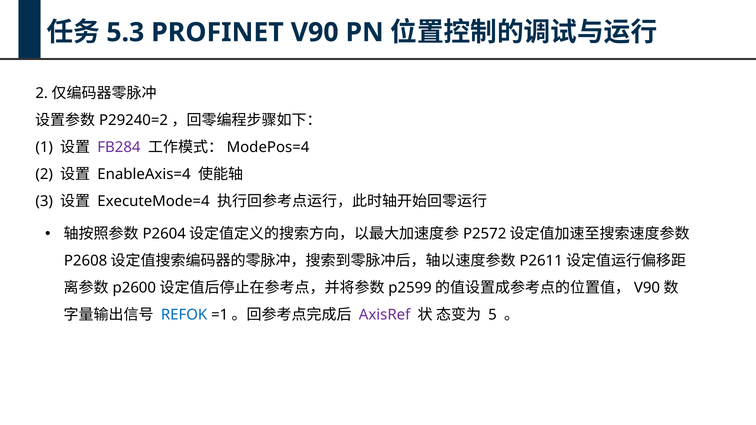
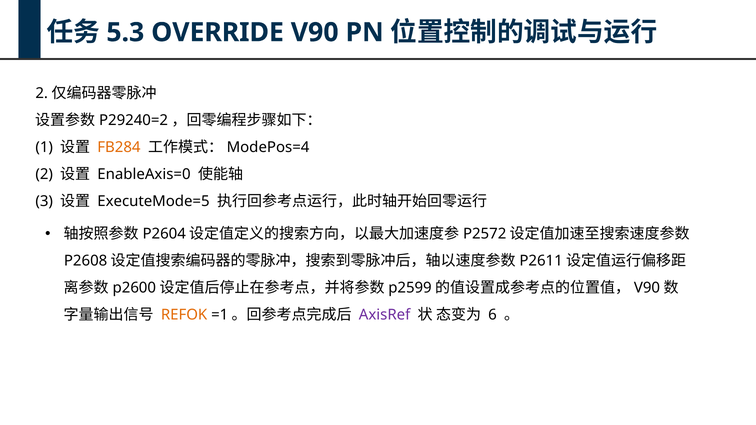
PROFINET: PROFINET -> OVERRIDE (218, 32)
FB284 colour: purple -> orange (119, 147)
EnableAxis=4: EnableAxis=4 -> EnableAxis=0 (144, 174)
ExecuteMode=4: ExecuteMode=4 -> ExecuteMode=5 (153, 201)
REFOK colour: blue -> orange (184, 315)
5: 5 -> 6 (492, 315)
